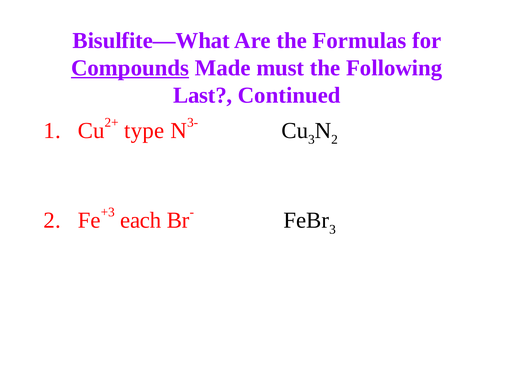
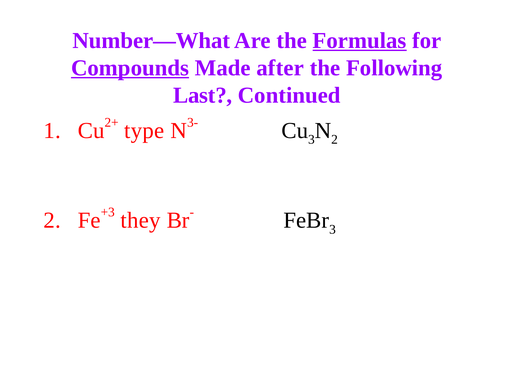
Bisulfite—What: Bisulfite—What -> Number—What (151, 41)
Formulas underline: none -> present (360, 41)
must: must -> after (280, 68)
each: each -> they (141, 221)
